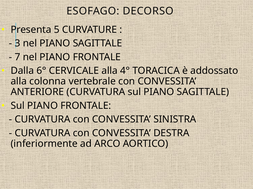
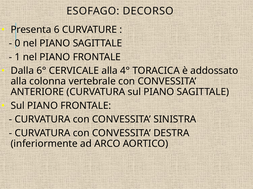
5: 5 -> 6 (57, 30)
3: 3 -> 0 (17, 43)
7: 7 -> 1 (17, 57)
